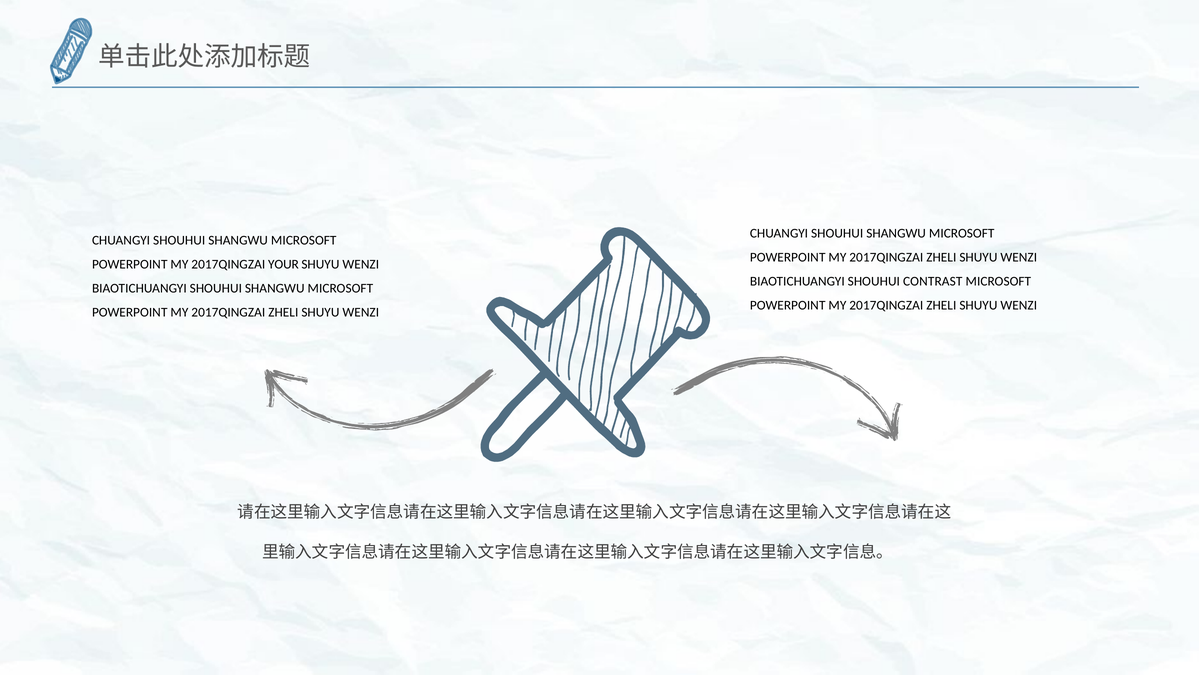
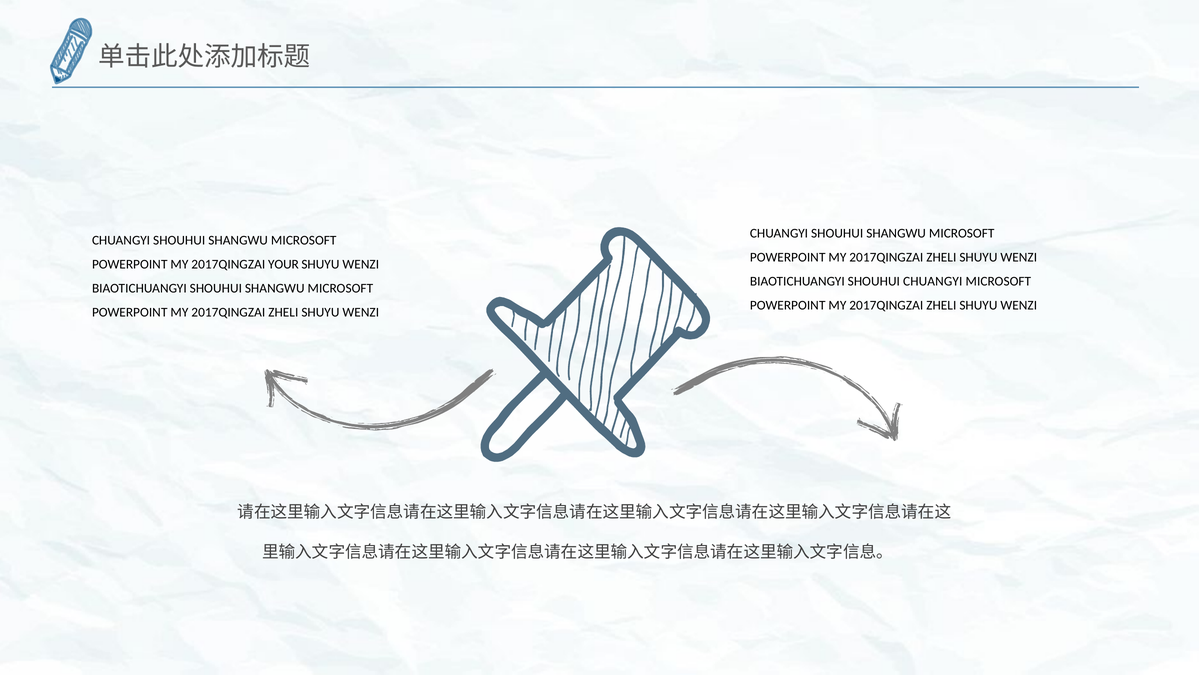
SHOUHUI CONTRAST: CONTRAST -> CHUANGYI (933, 281)
